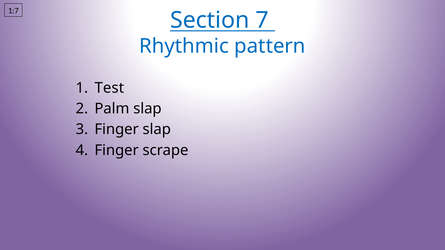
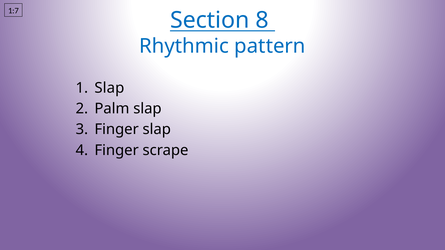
7: 7 -> 8 (262, 20)
1 Test: Test -> Slap (109, 88)
